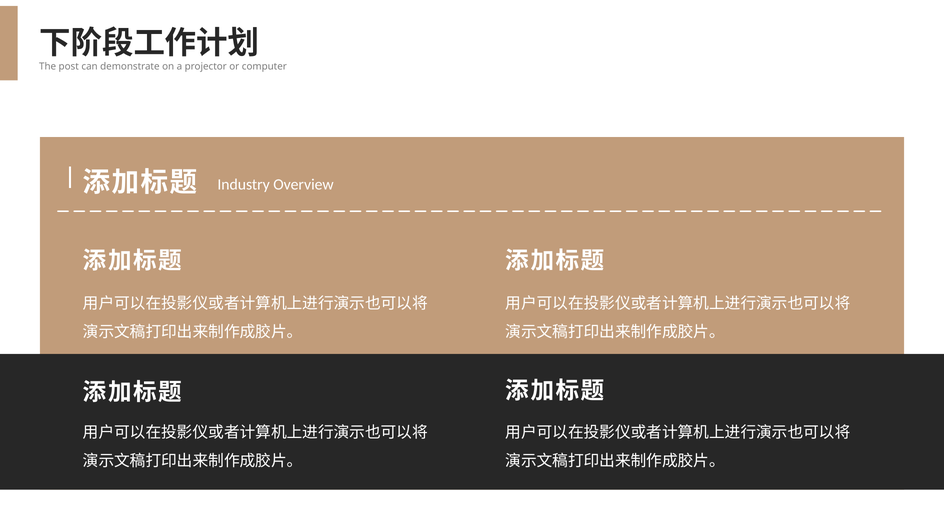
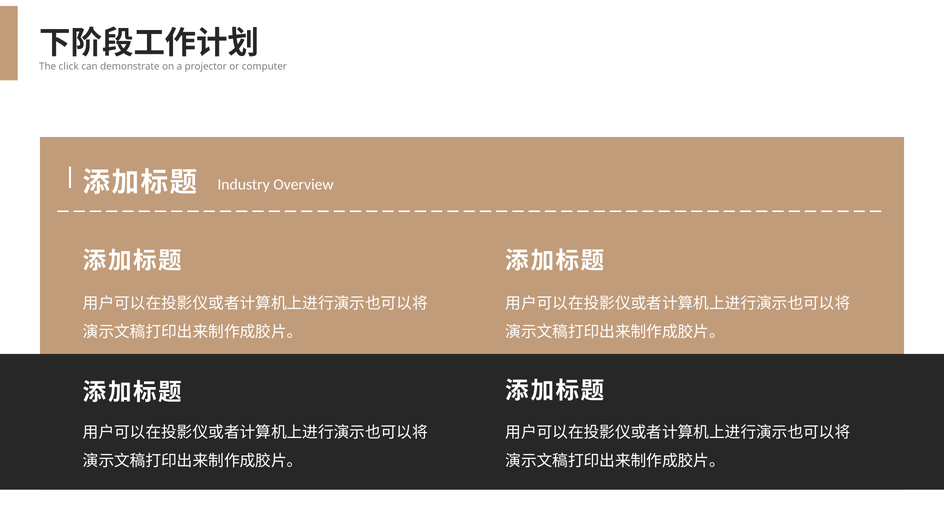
post: post -> click (69, 66)
